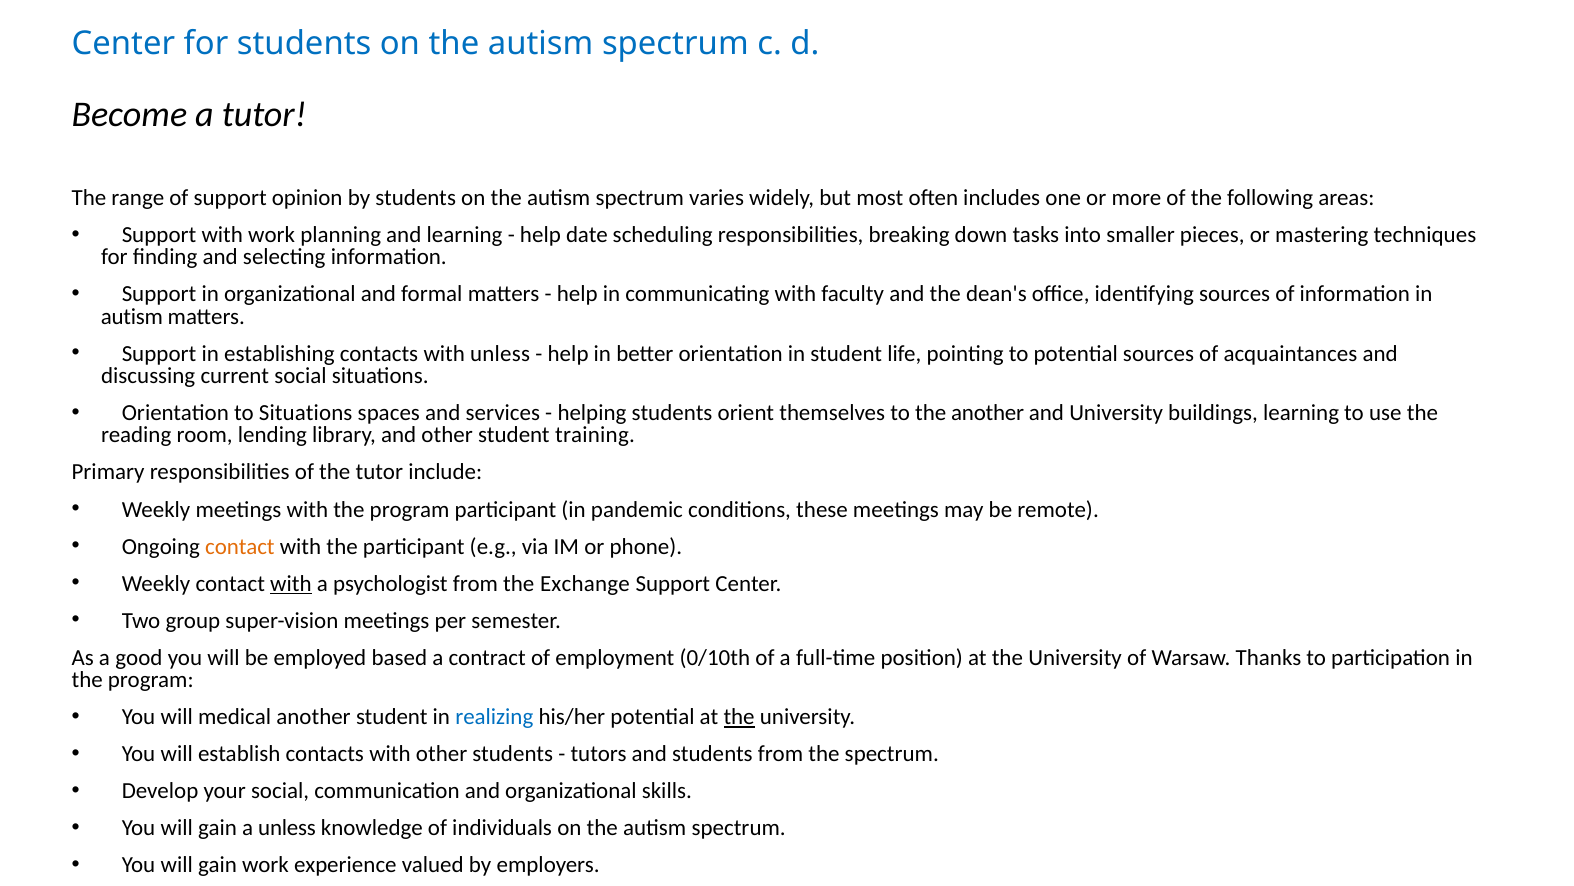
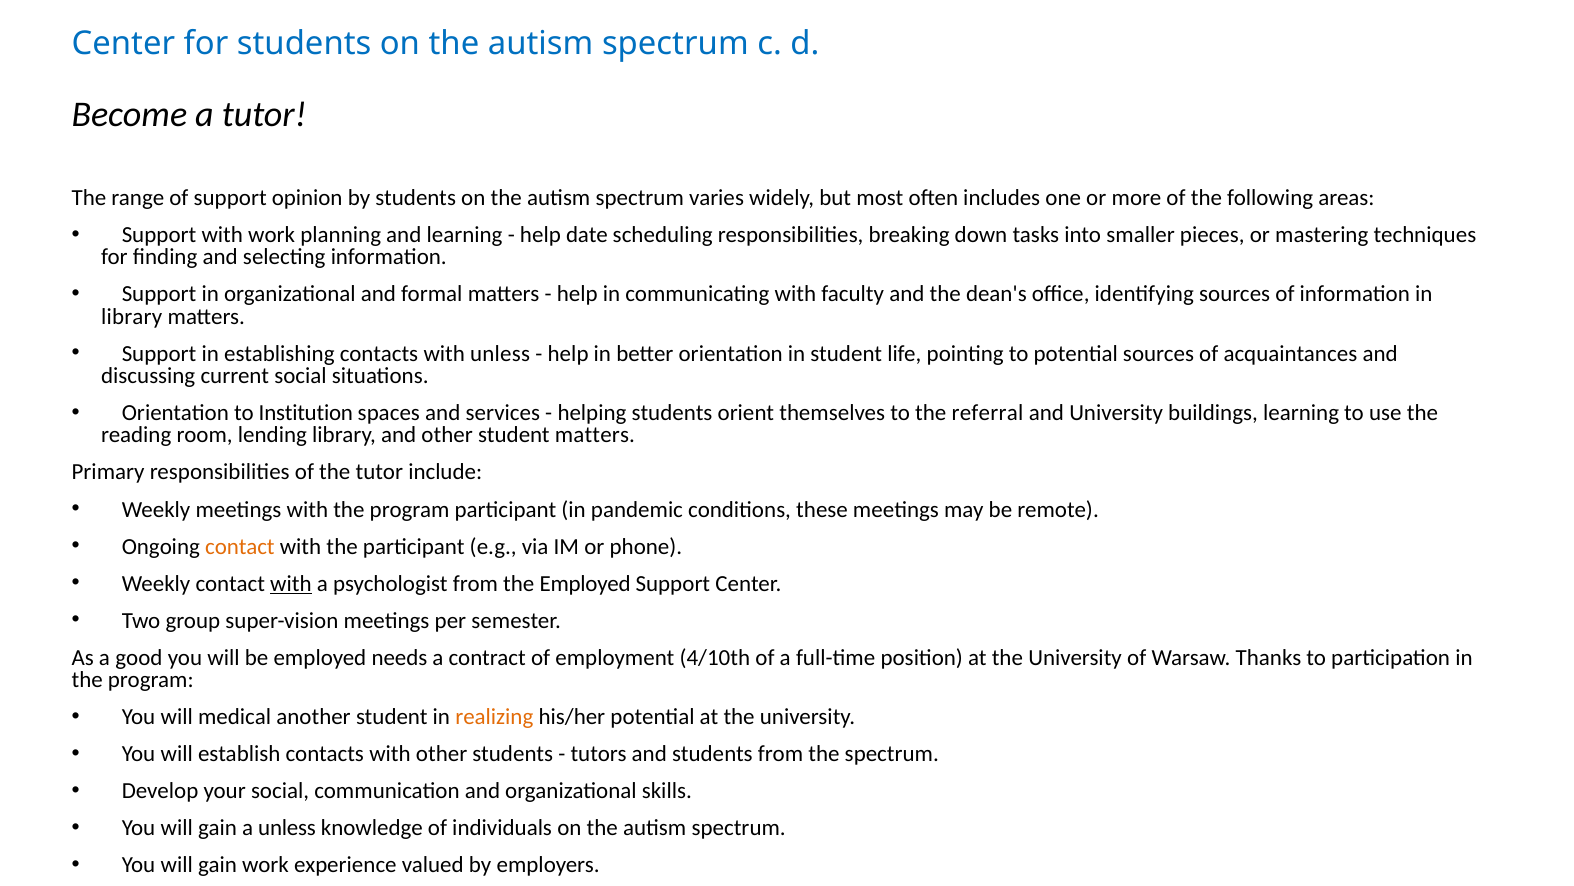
autism: autism -> library (132, 316)
to Situations: Situations -> Institution (306, 413)
the another: another -> referral (987, 413)
student training: training -> matters (595, 435)
the Exchange: Exchange -> Employed (585, 583)
based: based -> needs (399, 657)
0/10th: 0/10th -> 4/10th (715, 657)
realizing colour: blue -> orange (494, 717)
the underline: present -> none (739, 717)
